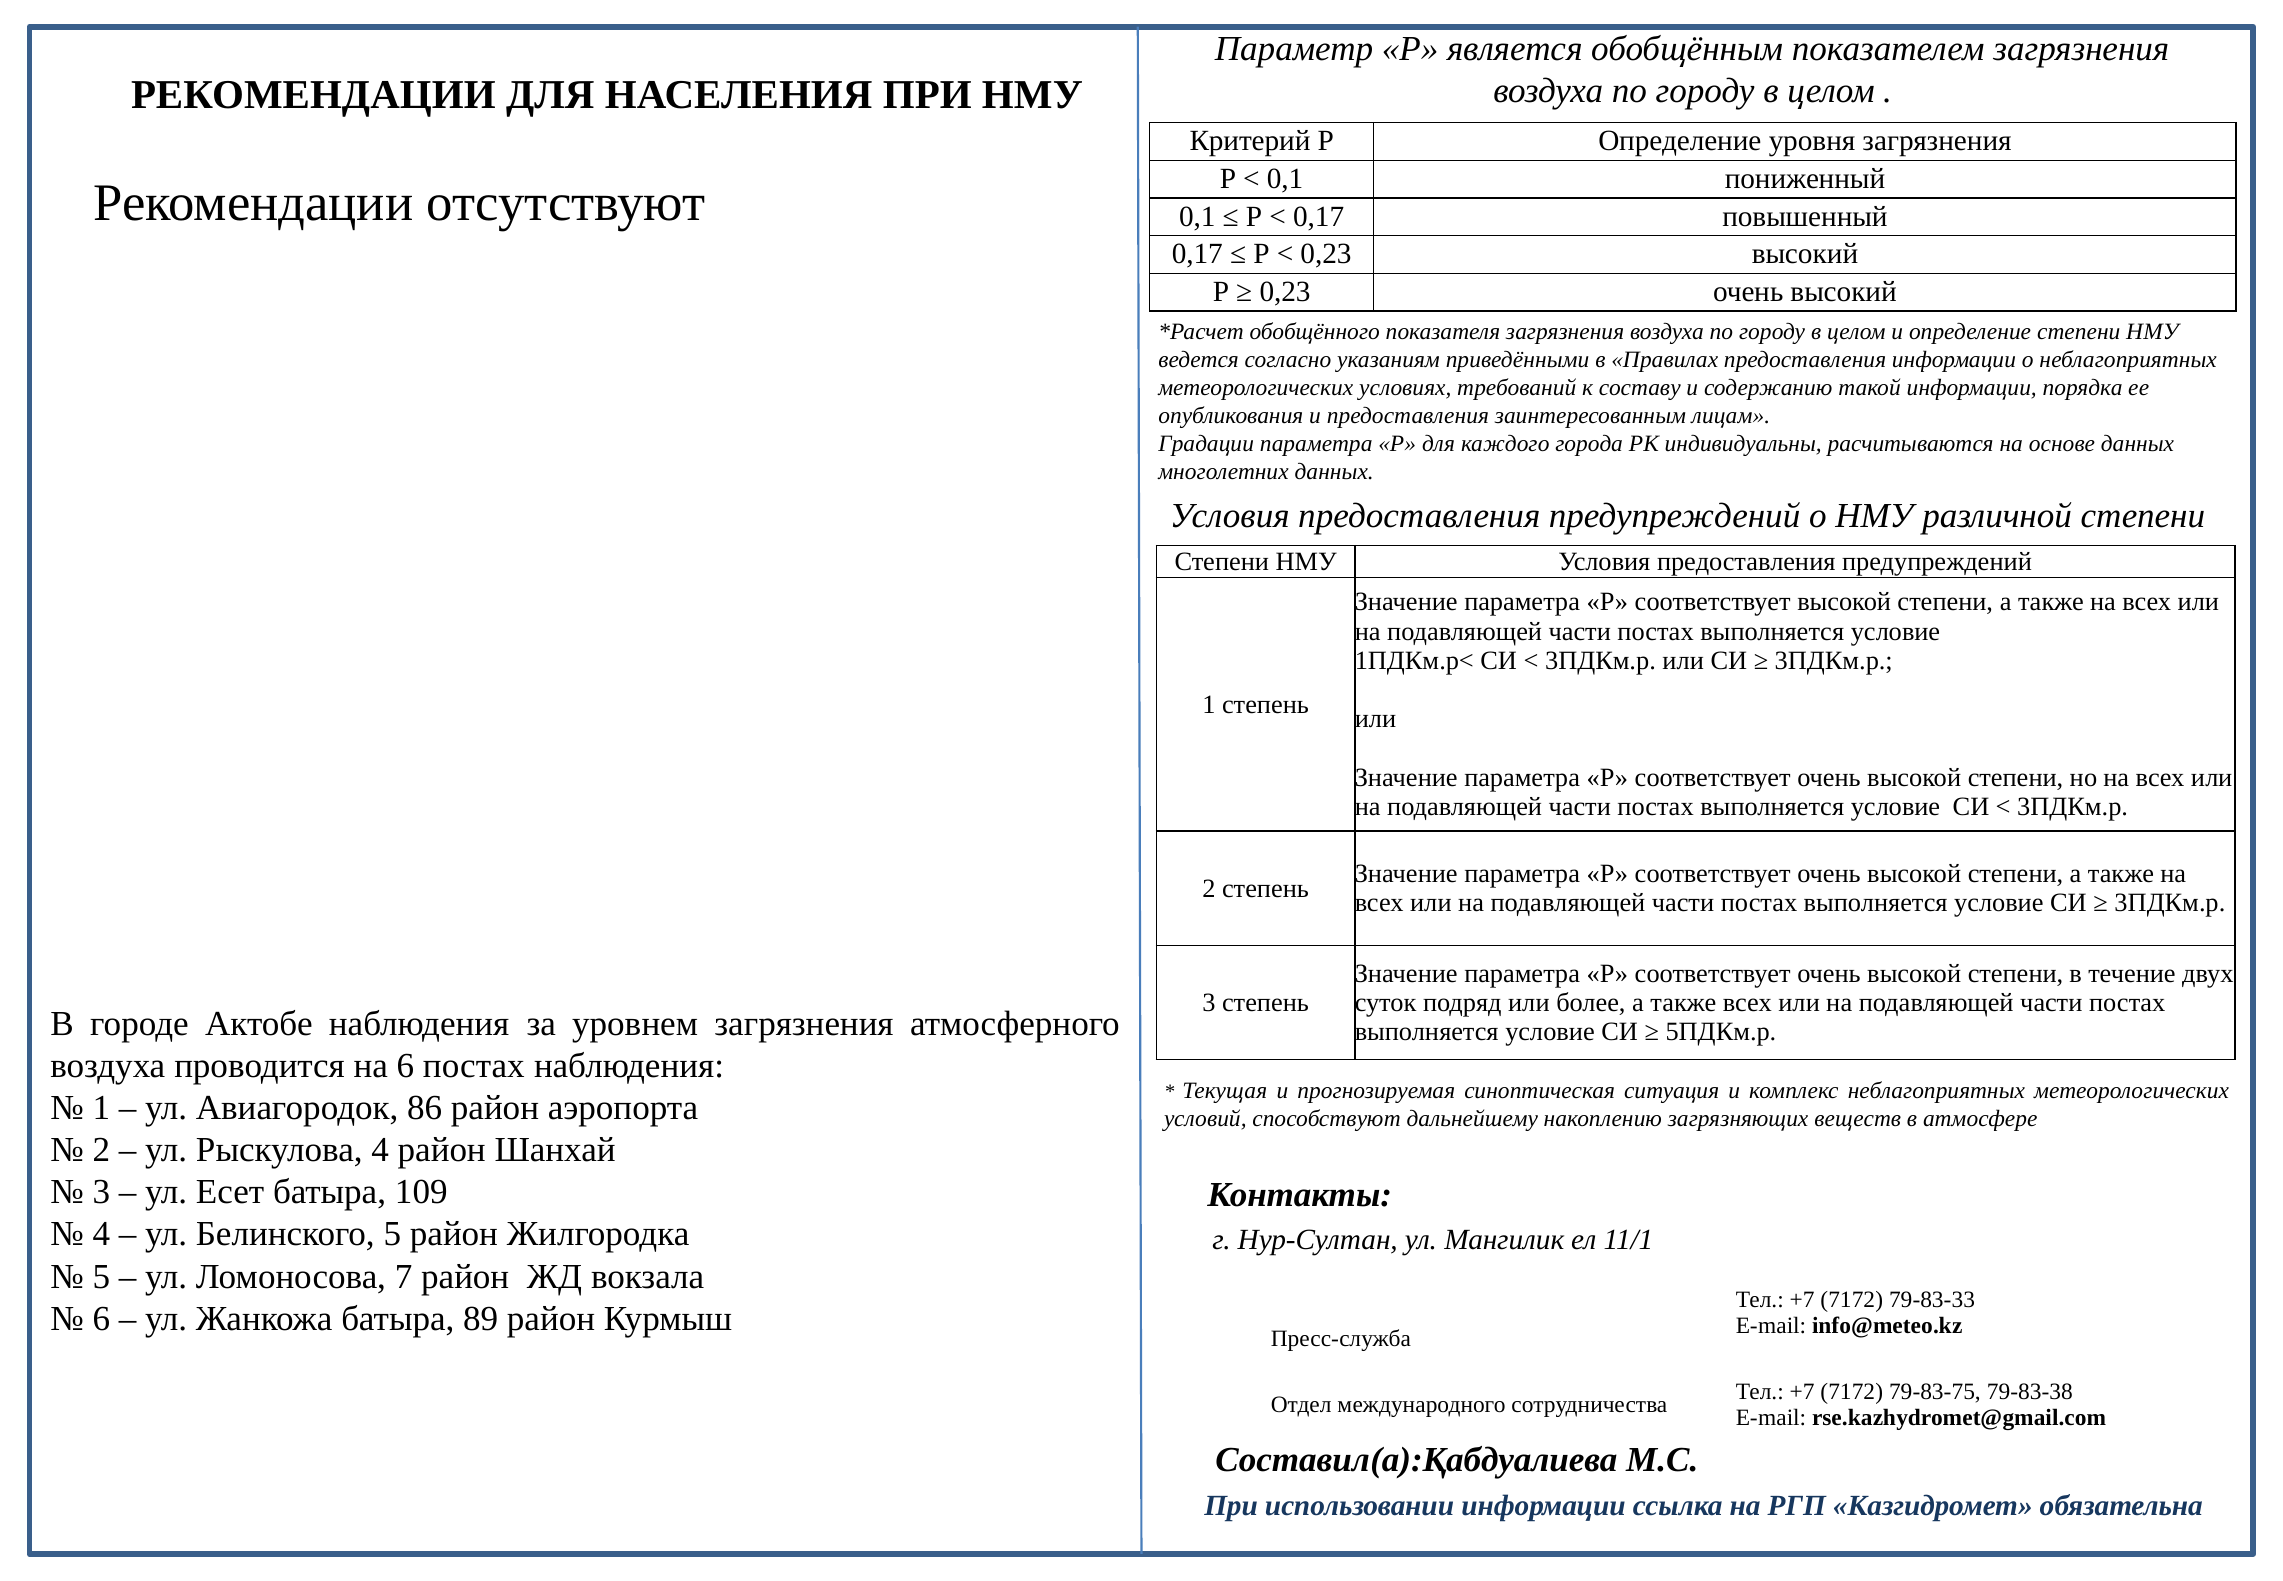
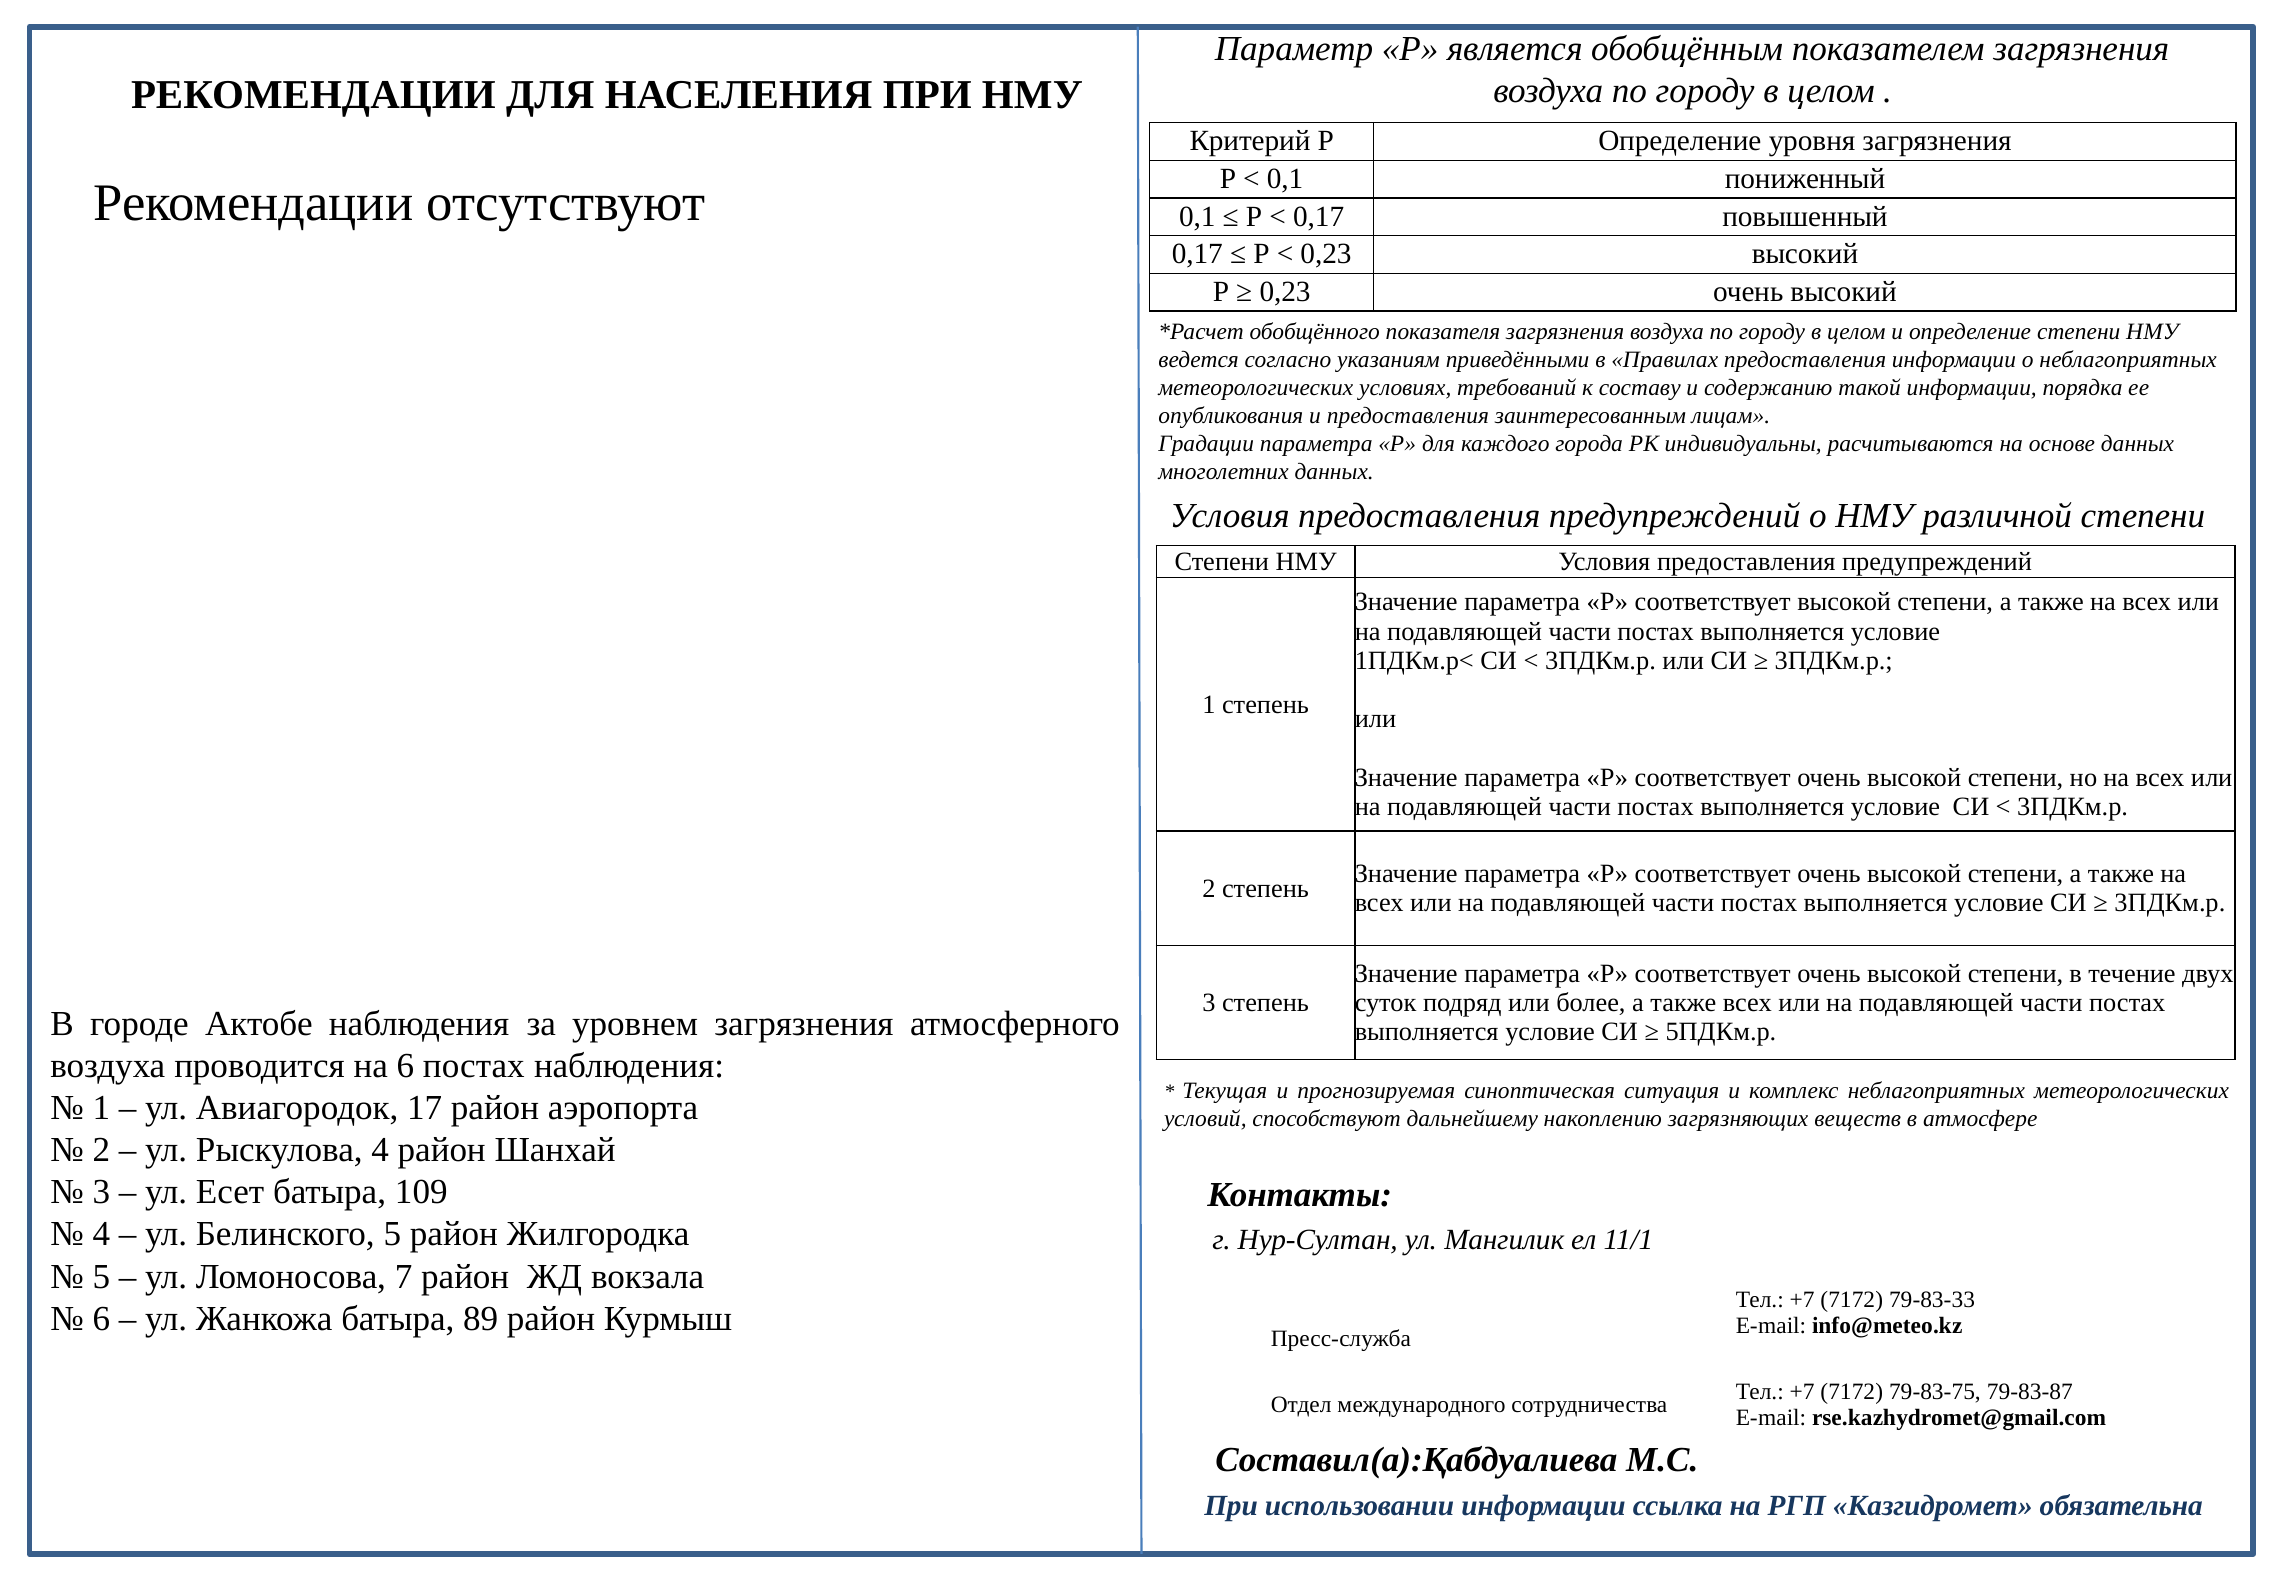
86: 86 -> 17 (425, 1107)
79-83-38: 79-83-38 -> 79-83-87 (2030, 1391)
